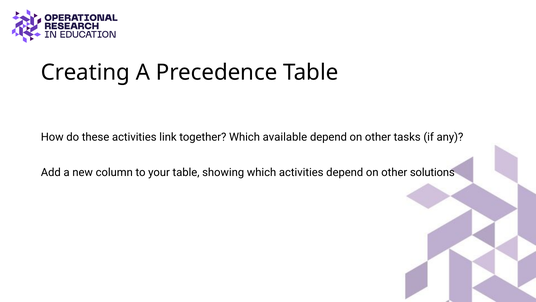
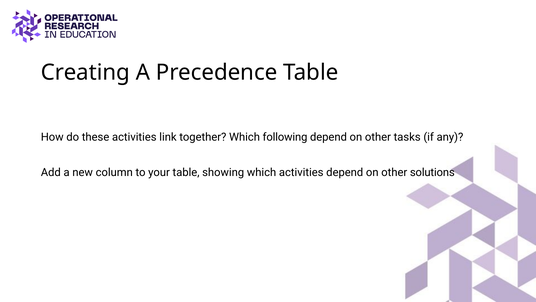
available: available -> following (285, 137)
